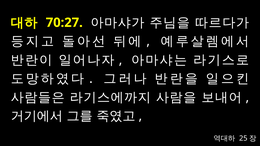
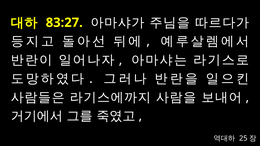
70:27: 70:27 -> 83:27 (64, 23)
